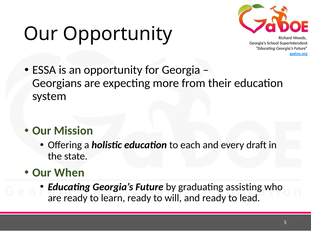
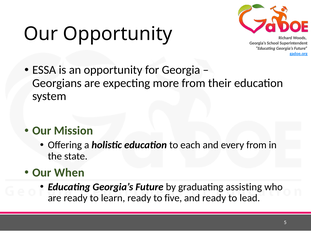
every draft: draft -> from (256, 145)
will: will -> five (173, 198)
